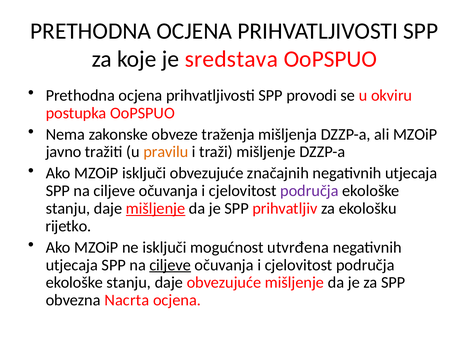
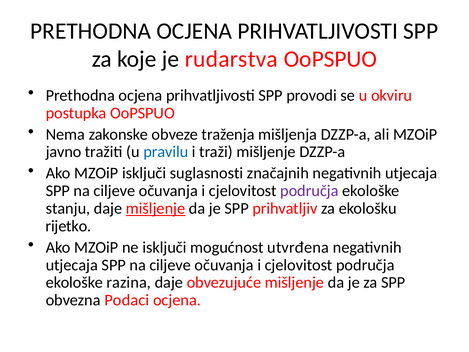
sredstava: sredstava -> rudarstva (231, 59)
pravilu colour: orange -> blue (166, 152)
isključi obvezujuće: obvezujuće -> suglasnosti (207, 173)
ciljeve underline: present -> none (170, 265)
stanju: stanju -> razina (129, 282)
Nacrta: Nacrta -> Podaci (127, 300)
